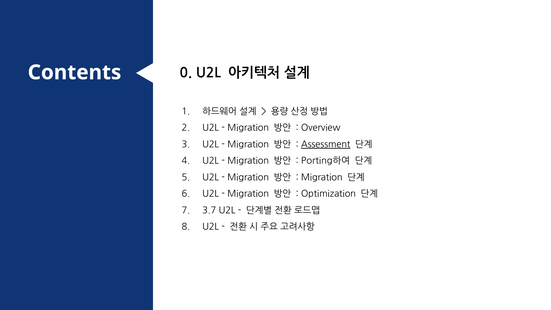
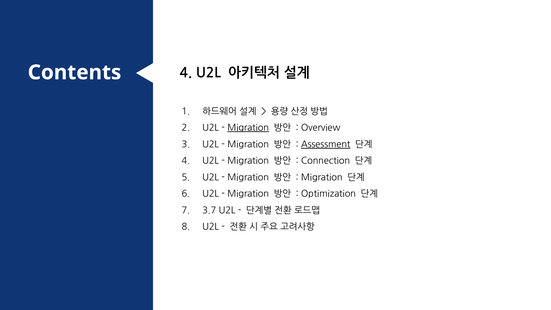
0: 0 -> 4 (186, 73)
Migration underline: none -> present (248, 128)
Porting하여: Porting하여 -> Connection (326, 161)
